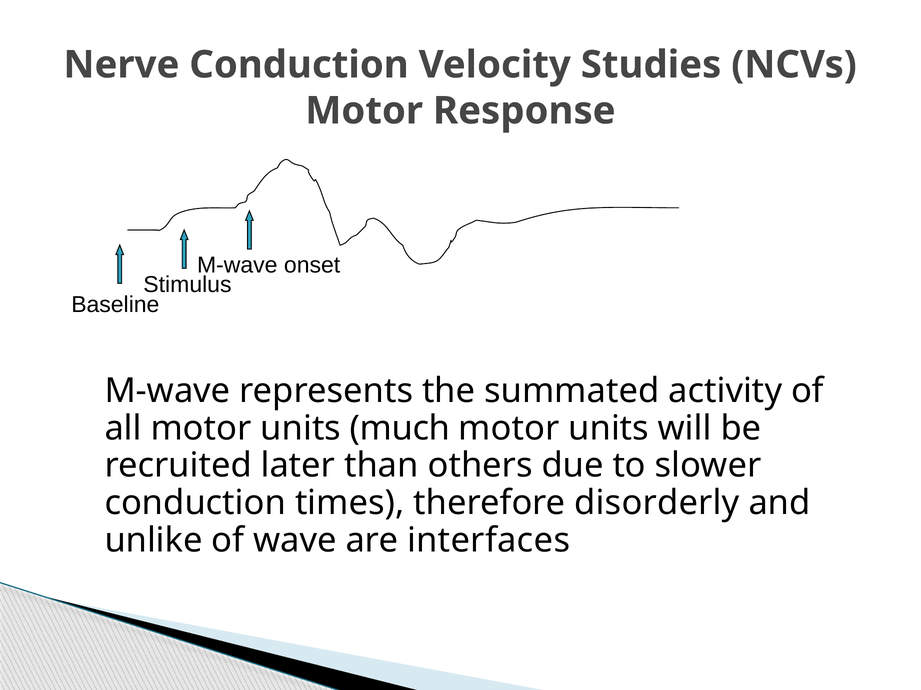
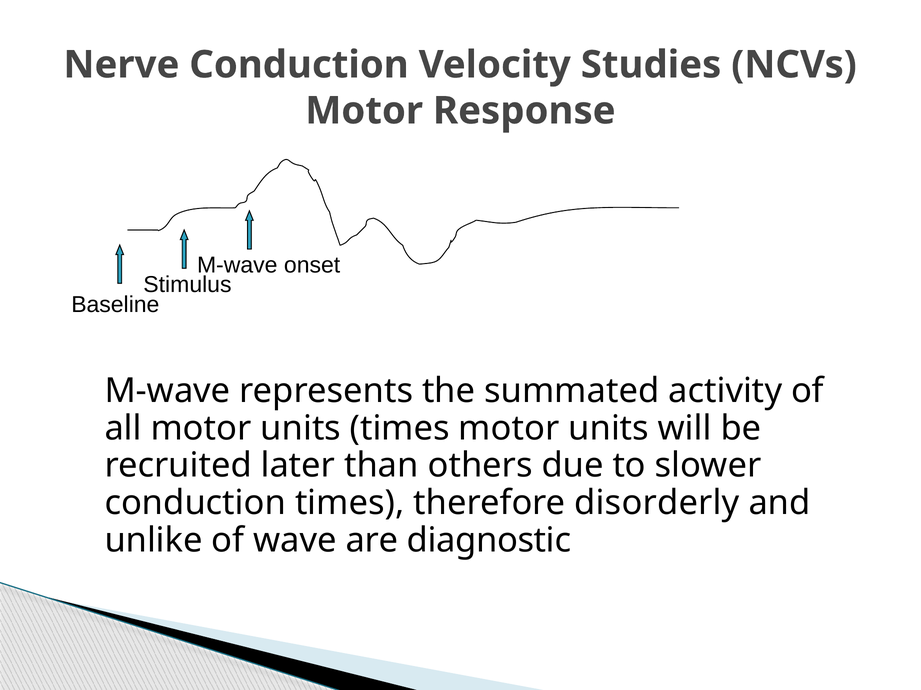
units much: much -> times (400, 429)
interfaces: interfaces -> diagnostic (489, 541)
